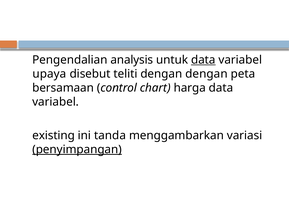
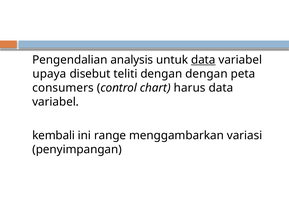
bersamaan: bersamaan -> consumers (63, 88)
harga: harga -> harus (190, 88)
existing: existing -> kembali (54, 135)
tanda: tanda -> range (110, 135)
penyimpangan underline: present -> none (77, 149)
